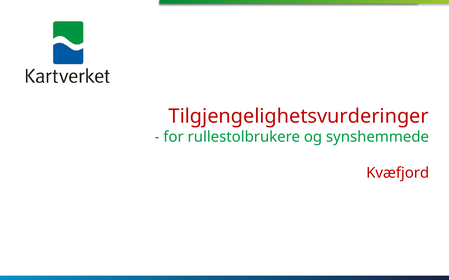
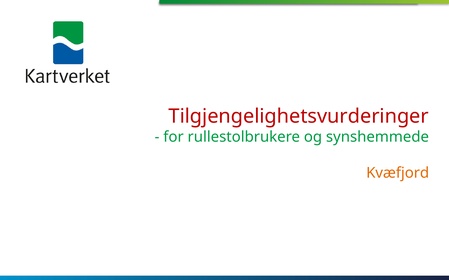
Kvæfjord colour: red -> orange (398, 173)
